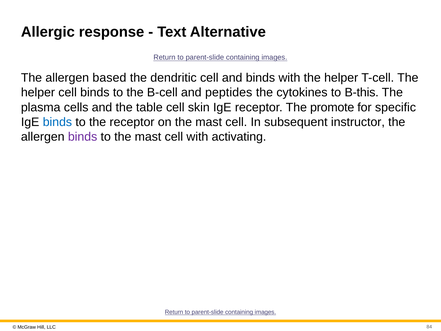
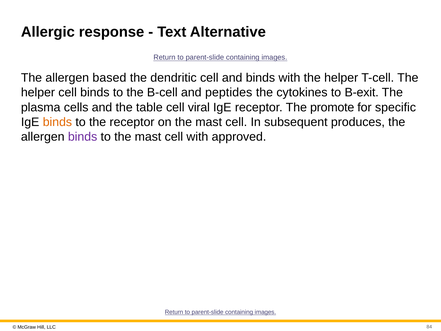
B-this: B-this -> B-exit (362, 93)
skin: skin -> viral (199, 107)
binds colour: blue -> orange (57, 122)
instructor: instructor -> produces (358, 122)
activating: activating -> approved (239, 137)
